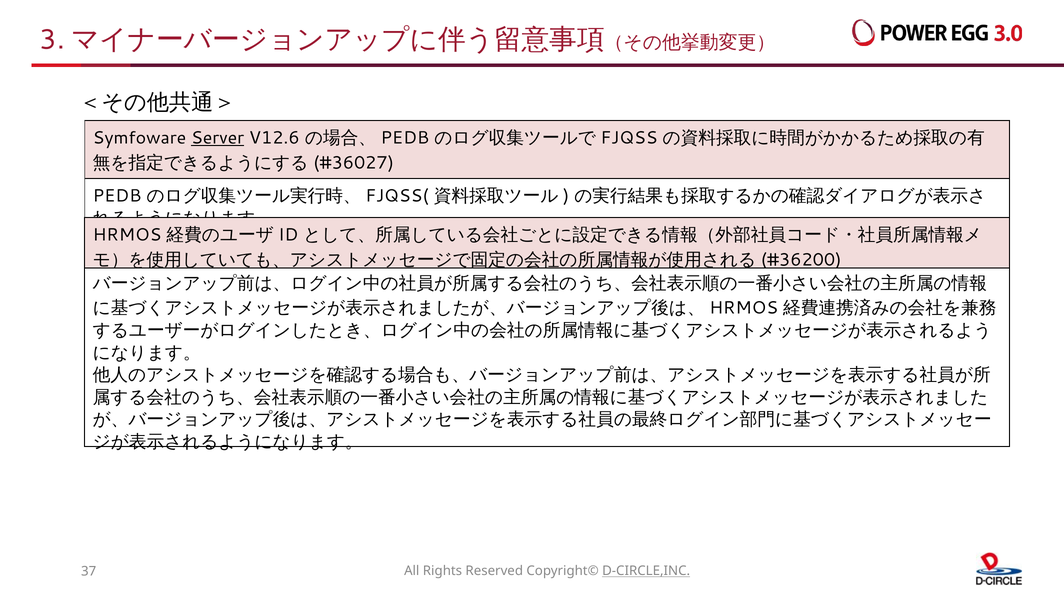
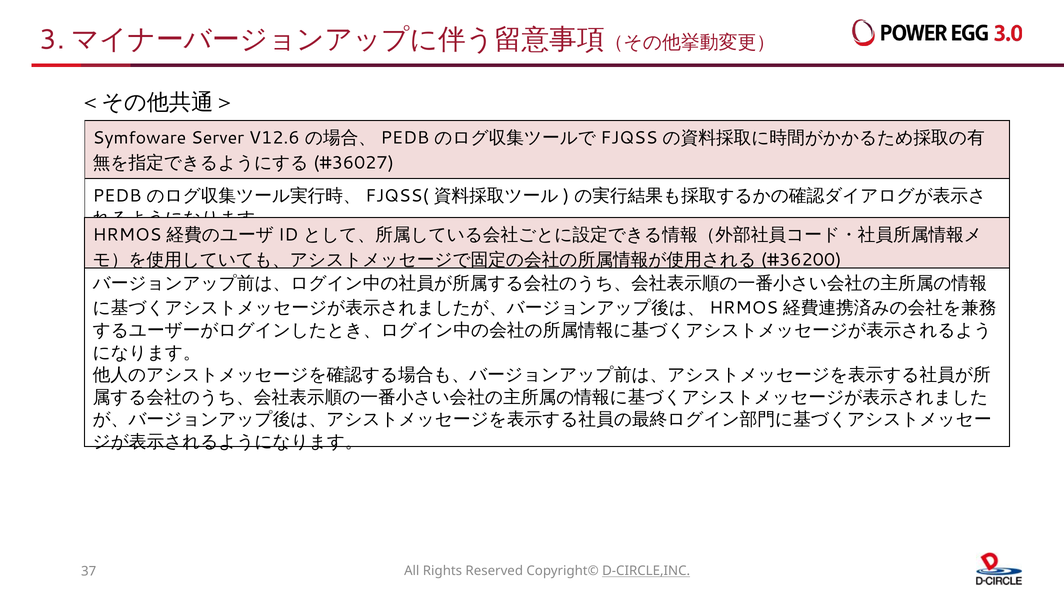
Server underline: present -> none (218, 138)
